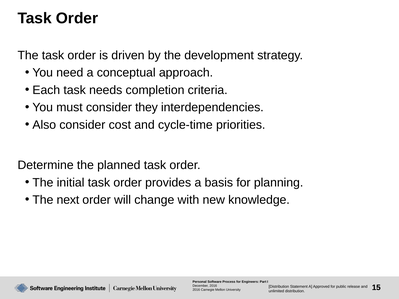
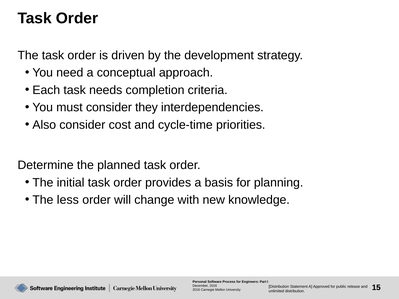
next: next -> less (68, 200)
